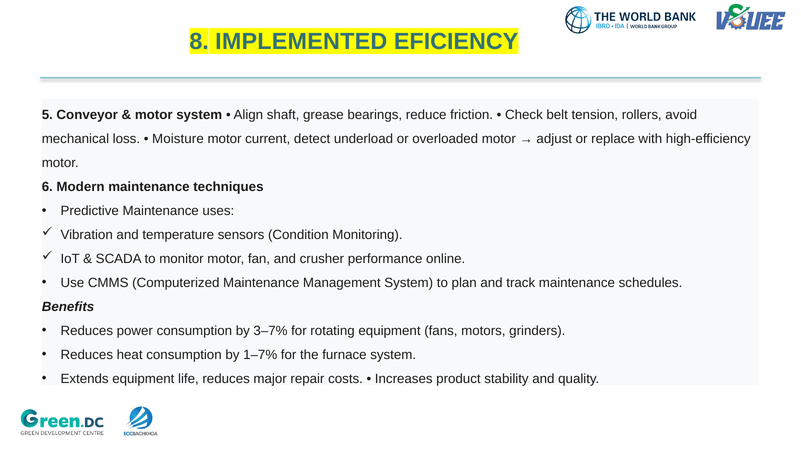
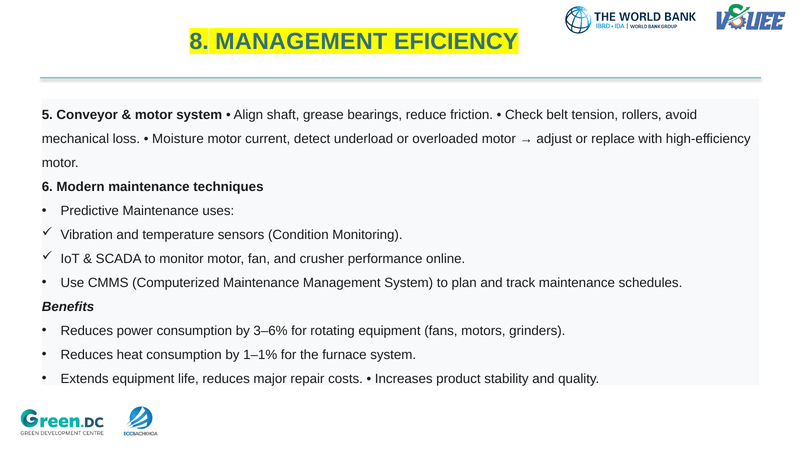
8 IMPLEMENTED: IMPLEMENTED -> MANAGEMENT (301, 41)
3–7%: 3–7% -> 3–6% (271, 331)
1–7%: 1–7% -> 1–1% (260, 355)
